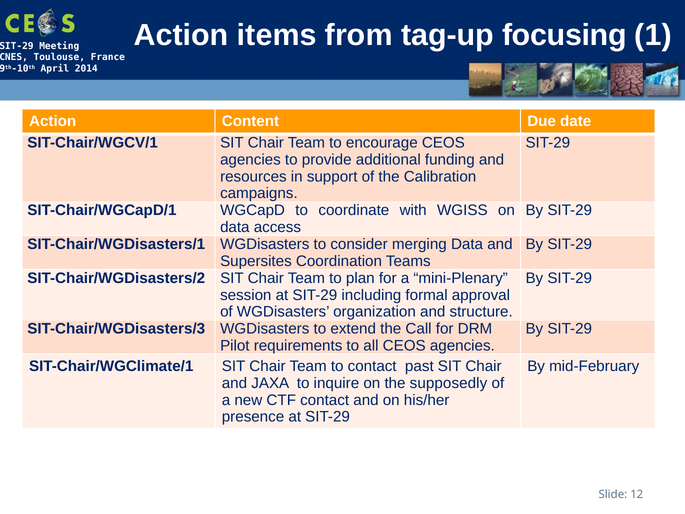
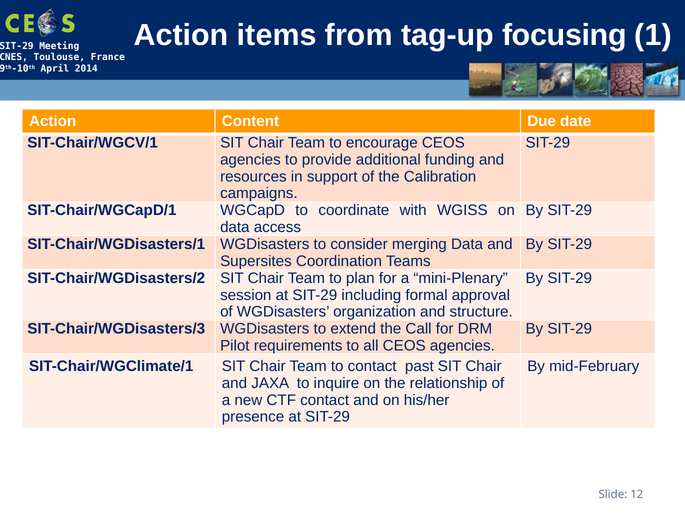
supposedly: supposedly -> relationship (449, 383)
